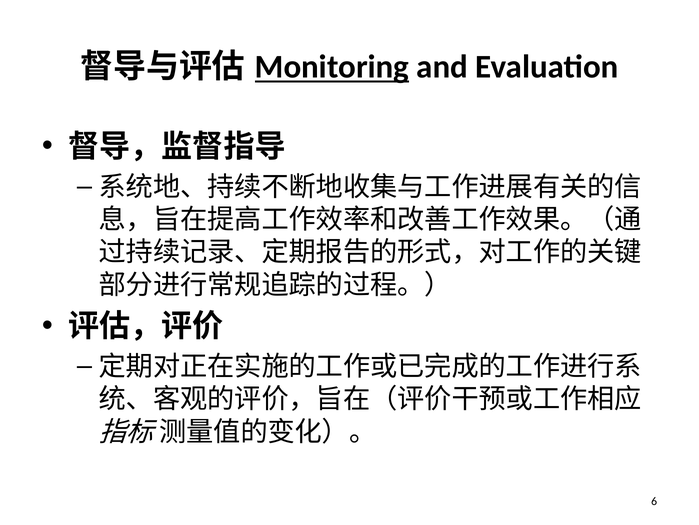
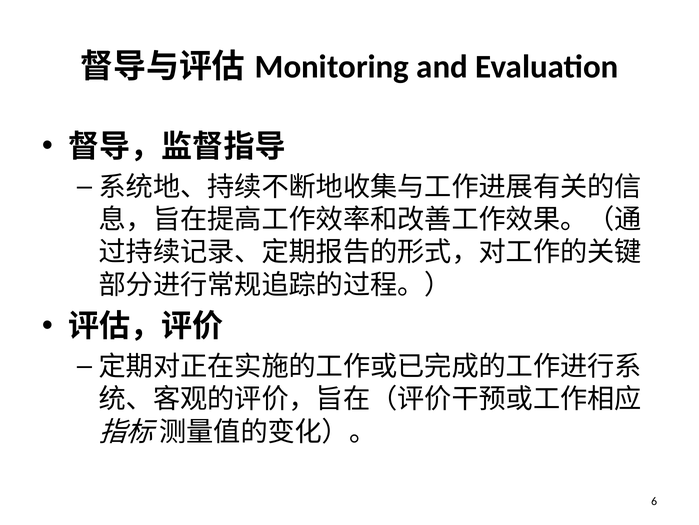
Monitoring underline: present -> none (332, 67)
